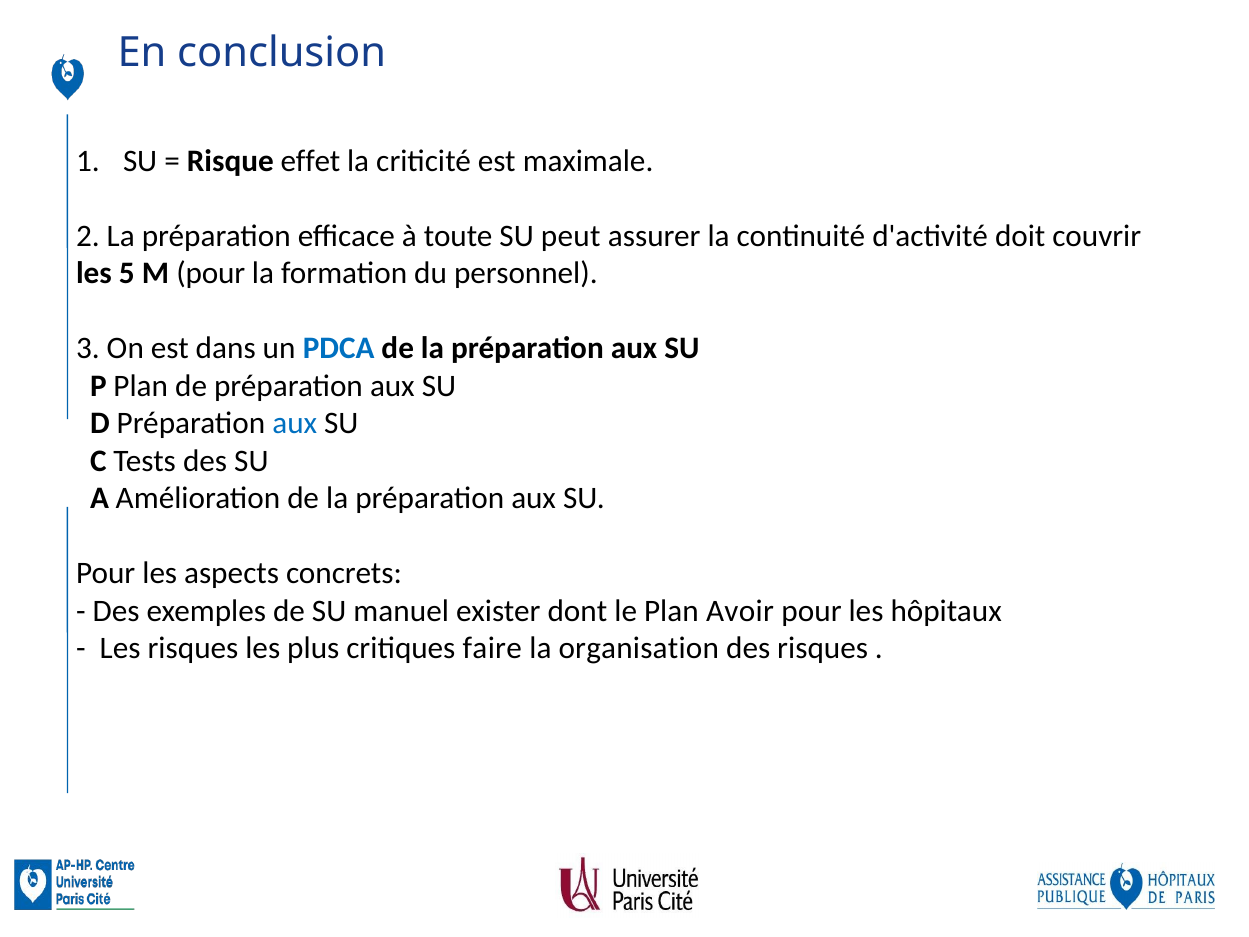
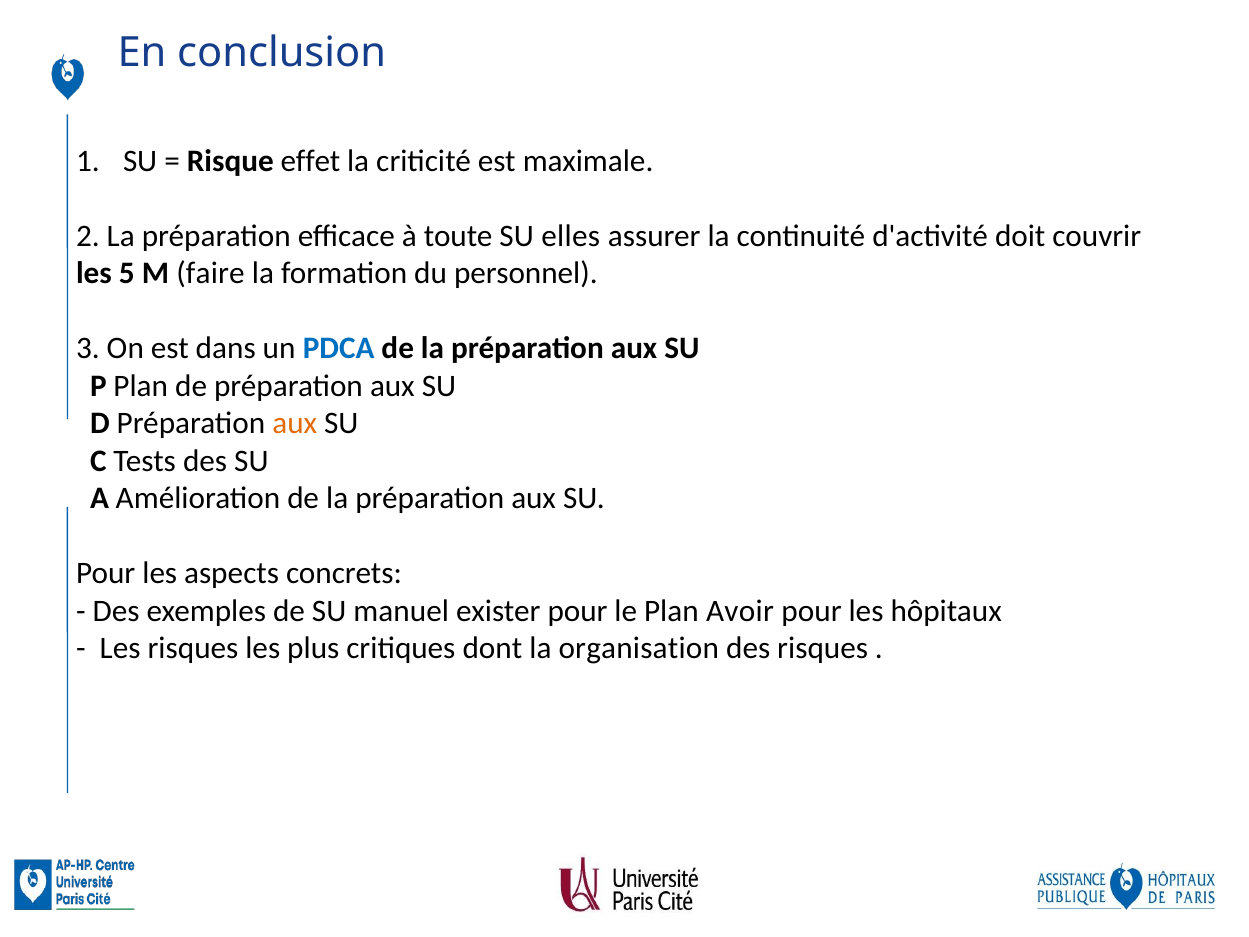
peut: peut -> elles (571, 236)
M pour: pour -> faire (211, 273)
aux colour: blue -> orange (295, 423)
exister dont: dont -> pour (578, 611)
faire: faire -> dont (492, 648)
